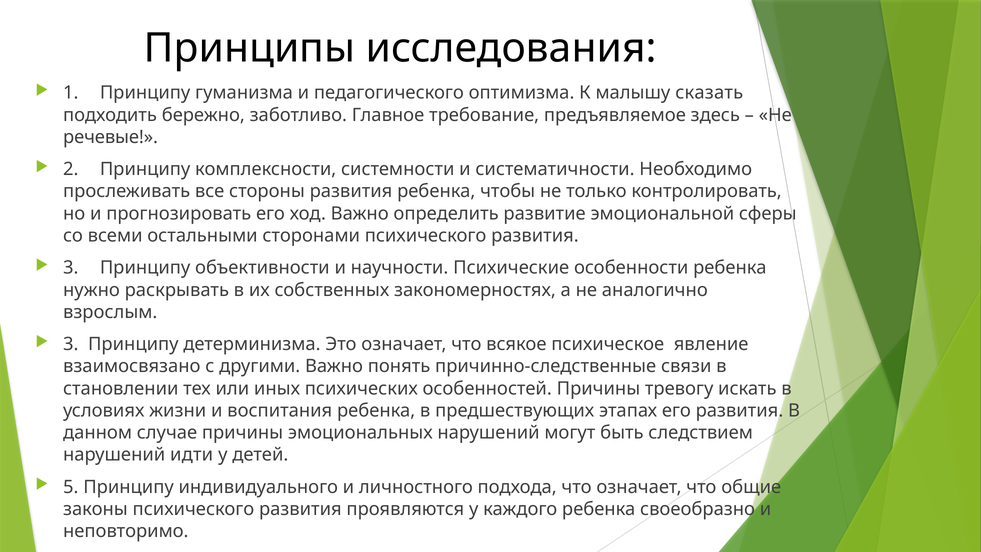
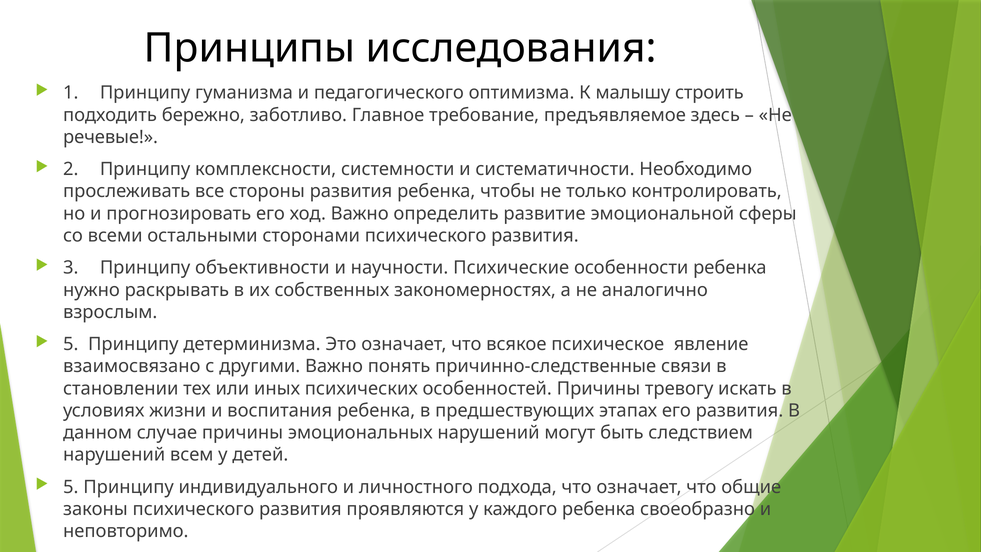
сказать: сказать -> строить (709, 93)
3: 3 -> 5 (71, 344)
идти: идти -> всем (192, 455)
